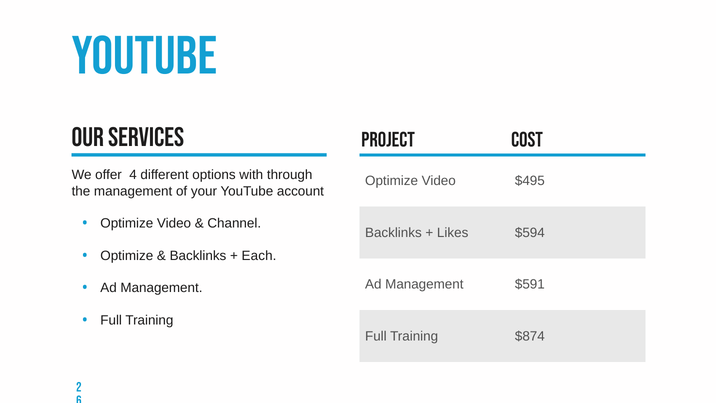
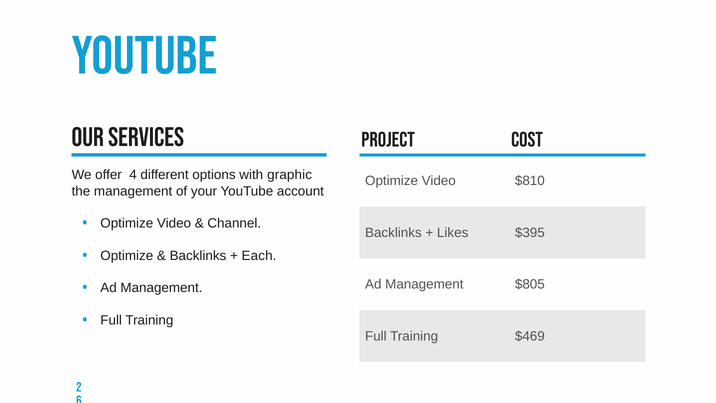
through: through -> graphic (290, 175)
$495: $495 -> $810 (530, 181)
$594: $594 -> $395 (530, 233)
$591: $591 -> $805 (530, 284)
$874: $874 -> $469 (530, 336)
